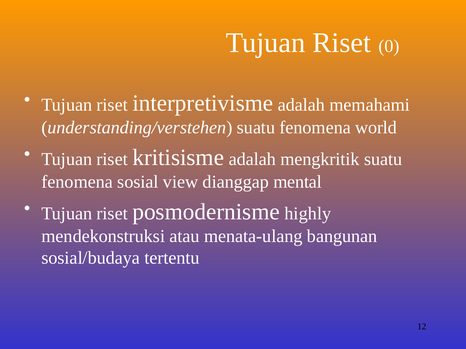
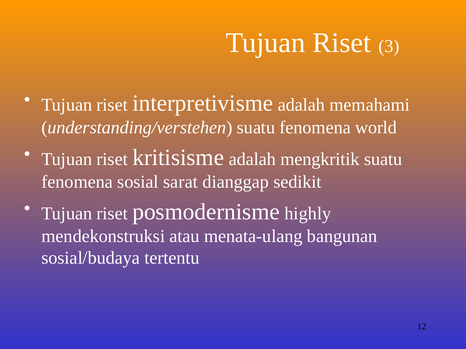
0: 0 -> 3 (389, 46)
view: view -> sarat (180, 182)
mental: mental -> sedikit (297, 182)
